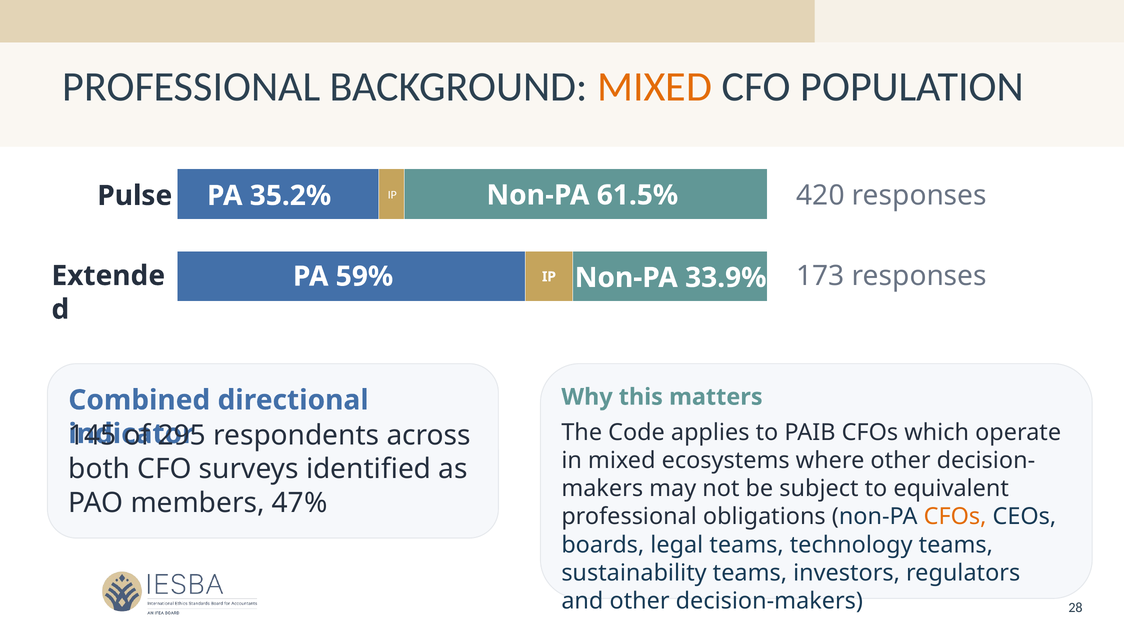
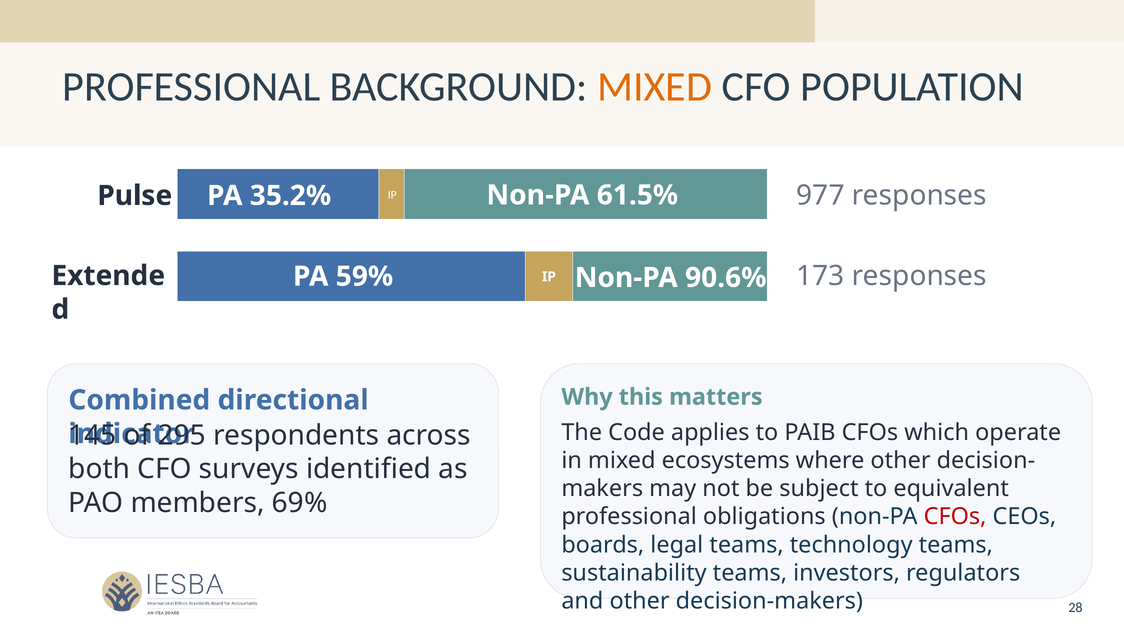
420: 420 -> 977 (821, 196)
33.9%: 33.9% -> 90.6% (726, 278)
47%: 47% -> 69% (300, 503)
CFOs colour: orange -> red (955, 517)
